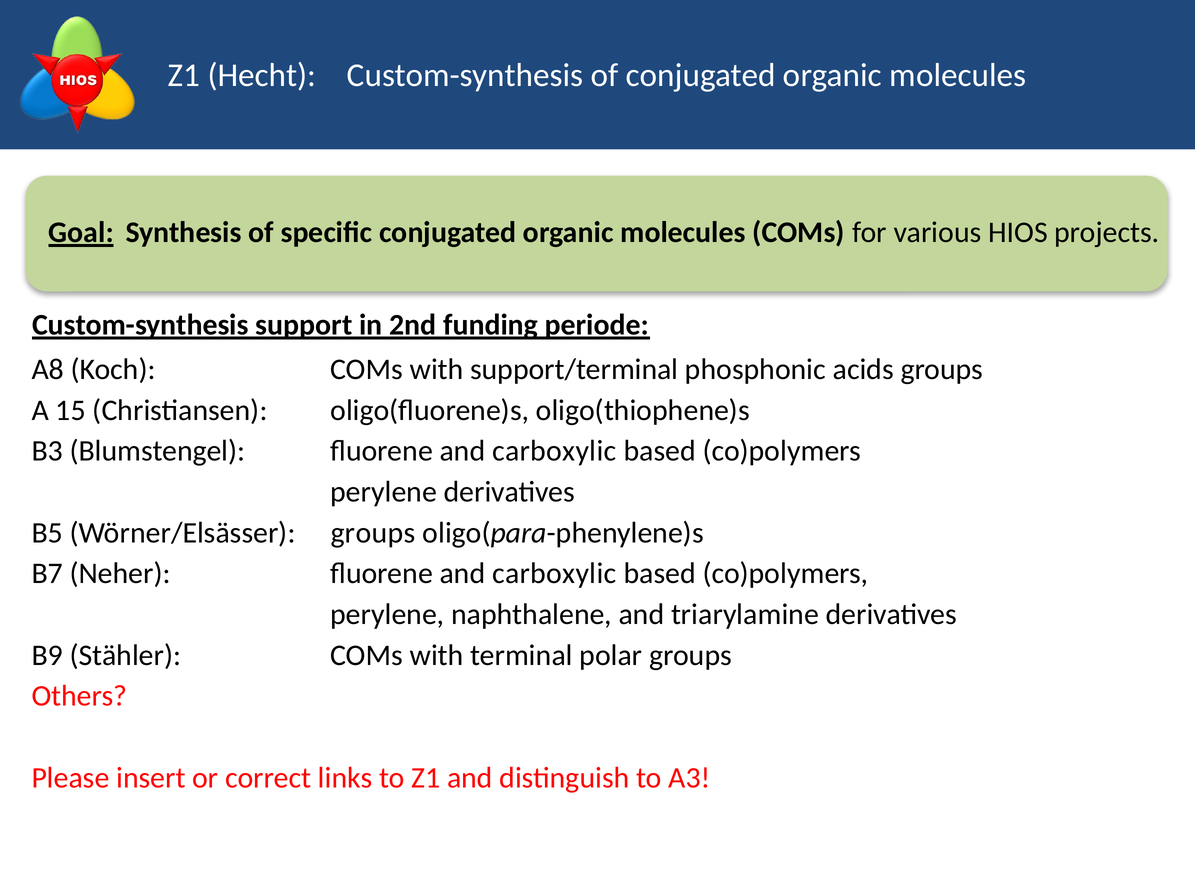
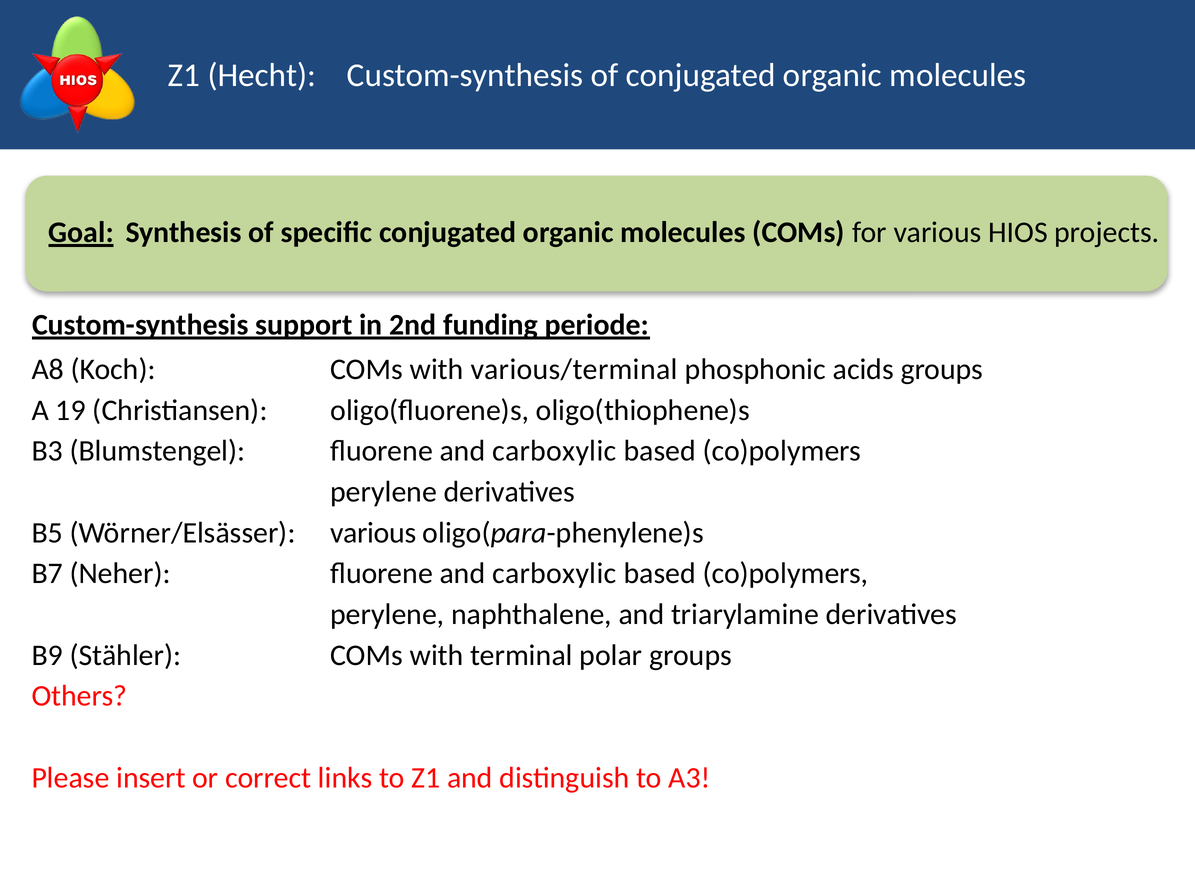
support/terminal: support/terminal -> various/terminal (574, 370)
15: 15 -> 19 (71, 410)
Wörner/Elsässer groups: groups -> various (373, 533)
